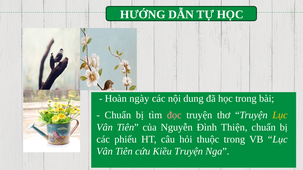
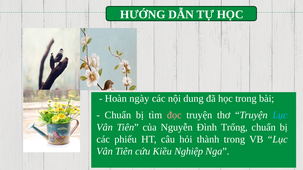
Lục colour: yellow -> light blue (280, 115)
Thiện: Thiện -> Trống (234, 128)
thuộc: thuộc -> thành (208, 140)
Kiều Truyện: Truyện -> Nghiệp (189, 152)
